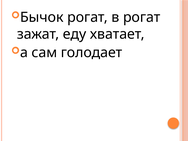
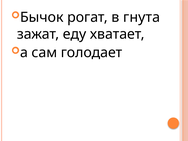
в рогат: рогат -> гнута (142, 17)
